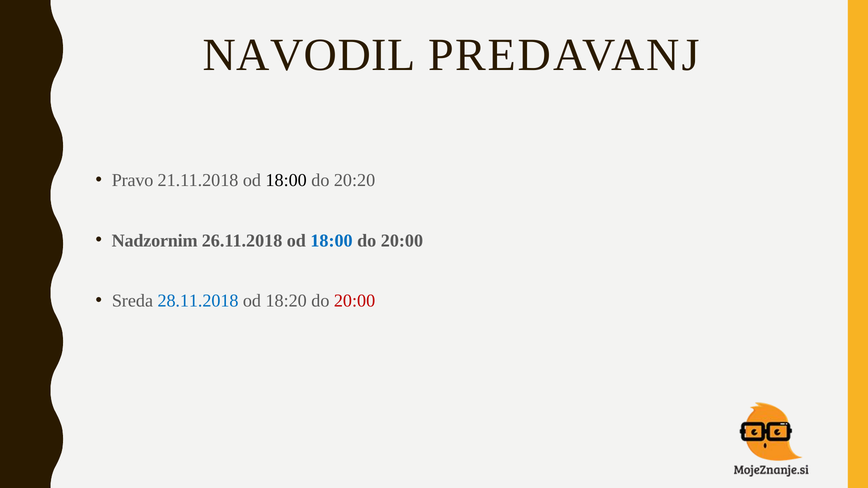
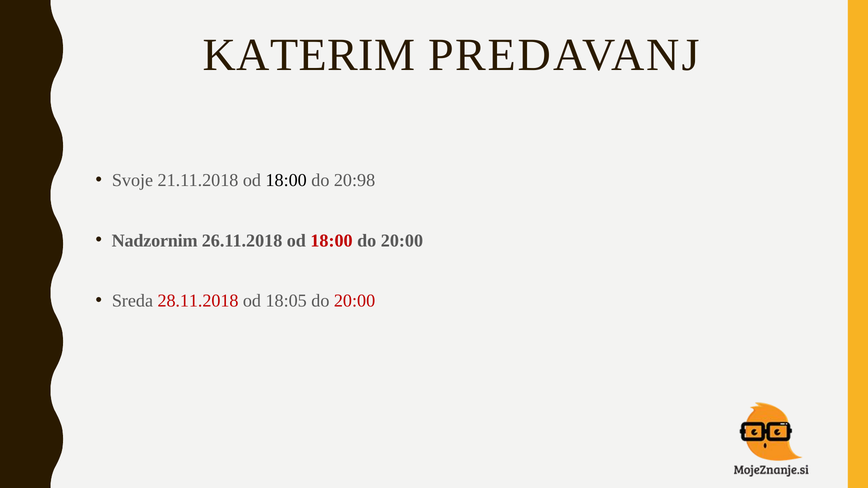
NAVODIL: NAVODIL -> KATERIM (309, 55)
Pravo: Pravo -> Svoje (132, 180)
20:20: 20:20 -> 20:98 (355, 180)
18:00 colour: blue -> red (332, 241)
28.11.2018 colour: blue -> red (198, 301)
18:20: 18:20 -> 18:05 (286, 301)
